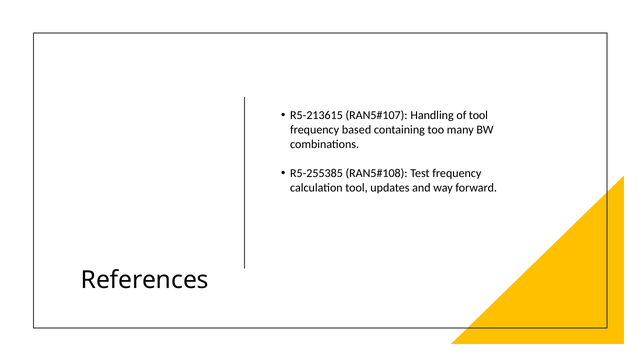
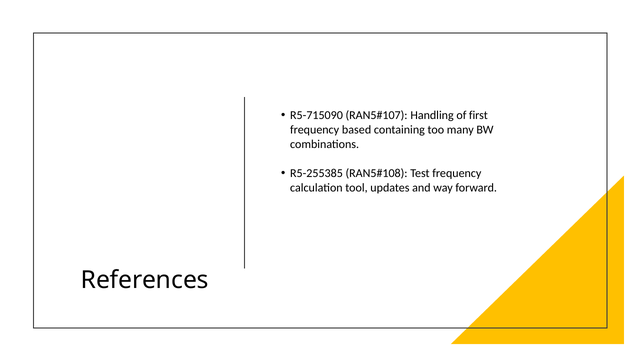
R5-213615: R5-213615 -> R5-715090 (316, 115)
of tool: tool -> first (478, 115)
